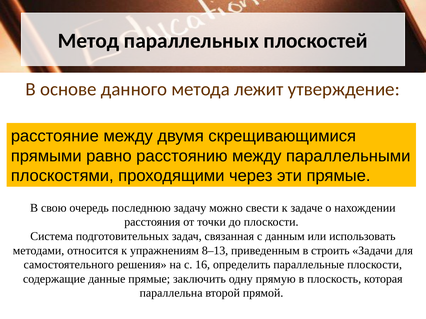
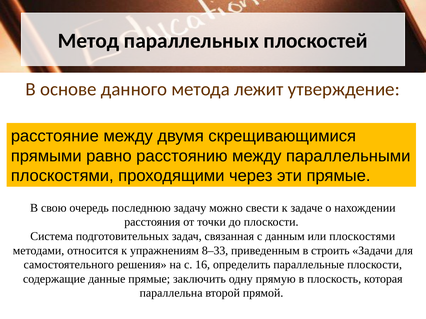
или использовать: использовать -> плоскостями (362, 237)
8–13: 8–13 -> 8–33 (215, 251)
